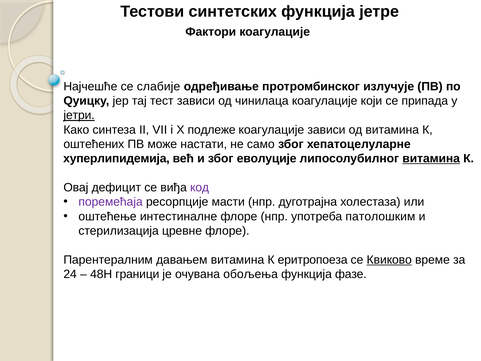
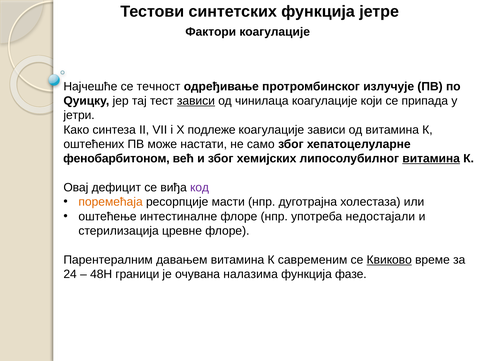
слабије: слабије -> течност (159, 86)
зависи underline: none -> present (196, 101)
јетри underline: present -> none (79, 115)
хуперлипидемија: хуперлипидемија -> фенобарбитоном (116, 159)
еволуције: еволуције -> хемијских (267, 159)
поремећаја colour: purple -> orange (111, 202)
патолошким: патолошким -> недостајали (380, 216)
еритропоеза: еритропоеза -> савременим (313, 260)
обољења: обољења -> налазима (251, 274)
